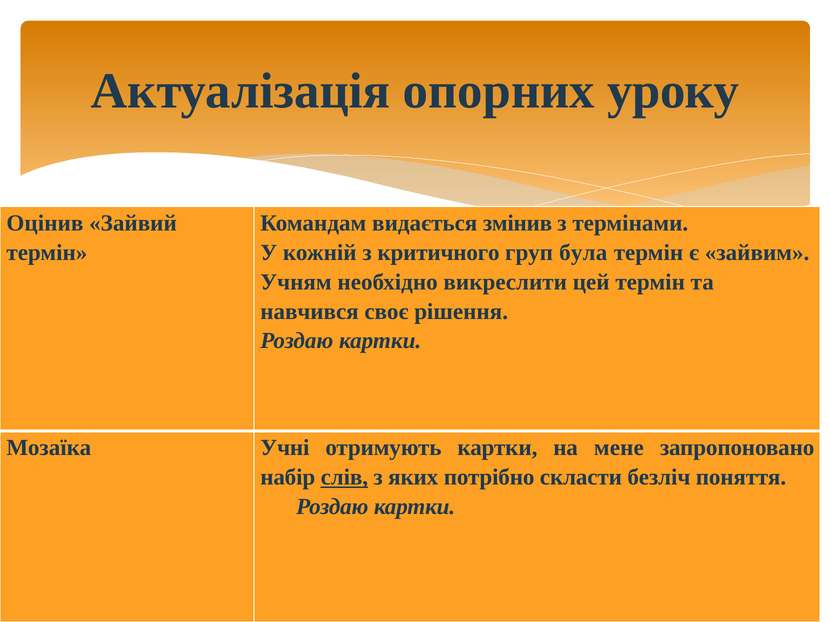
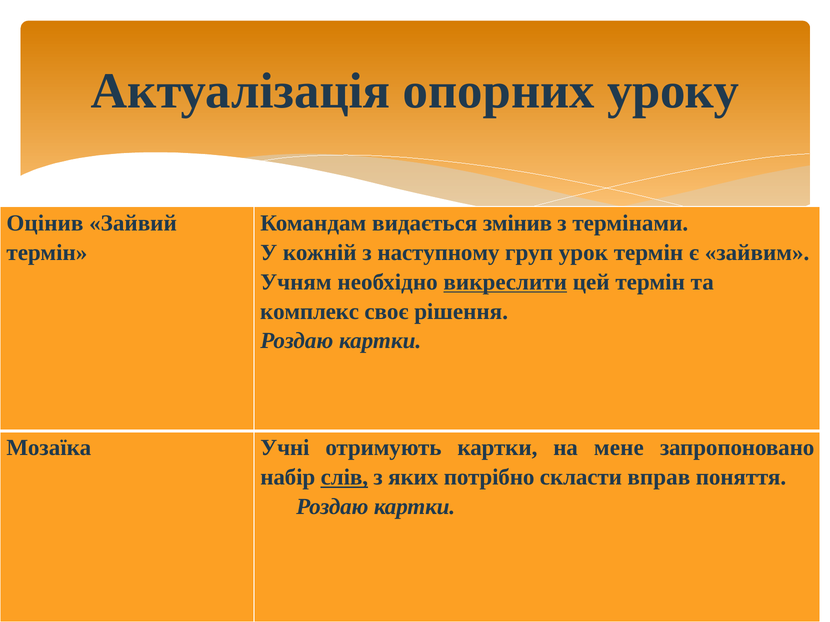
критичного: критичного -> наступному (438, 253)
була: була -> урок (583, 253)
викреслити underline: none -> present (505, 282)
навчився: навчився -> комплекс (310, 312)
безліч: безліч -> вправ (659, 478)
